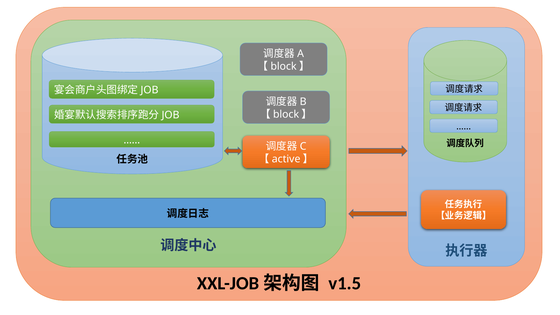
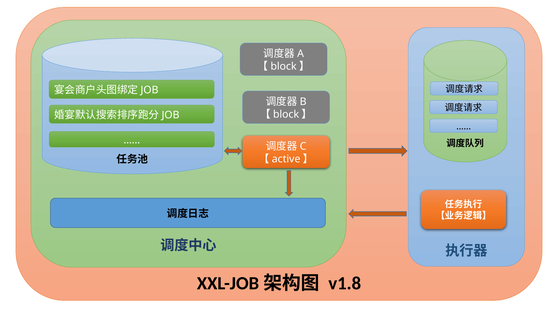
v1.5: v1.5 -> v1.8 (345, 283)
